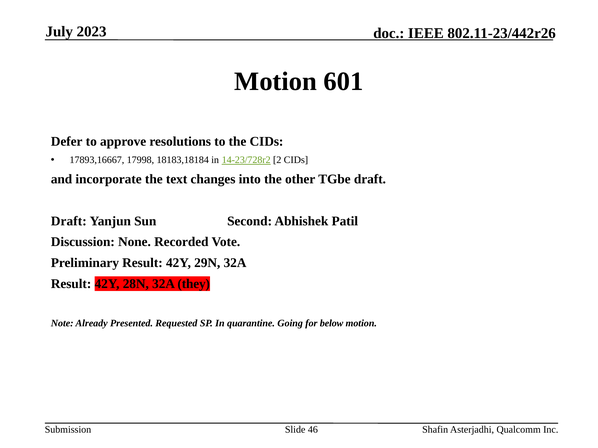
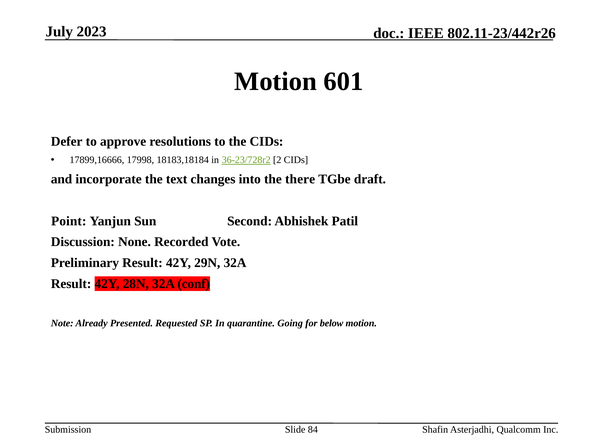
17893,16667: 17893,16667 -> 17899,16666 (97, 160)
14-23/728r2: 14-23/728r2 -> 36-23/728r2 (246, 160)
other: other -> there (300, 179)
Draft: Draft -> Point (69, 221)
they: they -> conf (194, 284)
46: 46 -> 84 (313, 430)
